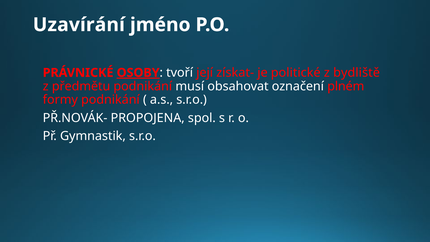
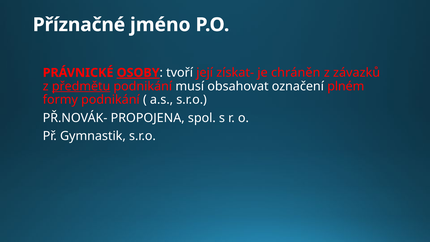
Uzavírání: Uzavírání -> Příznačné (79, 25)
politické: politické -> chráněn (296, 73)
bydliště: bydliště -> závazků (357, 73)
předmětu underline: none -> present (81, 86)
